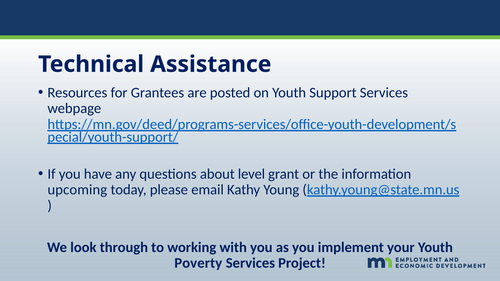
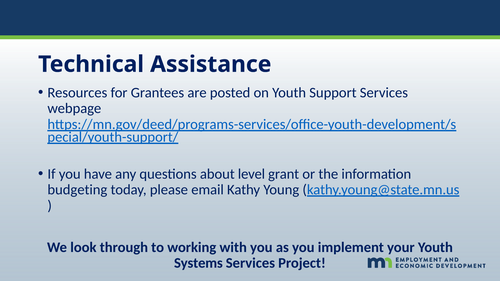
upcoming: upcoming -> budgeting (77, 190)
Poverty: Poverty -> Systems (198, 263)
